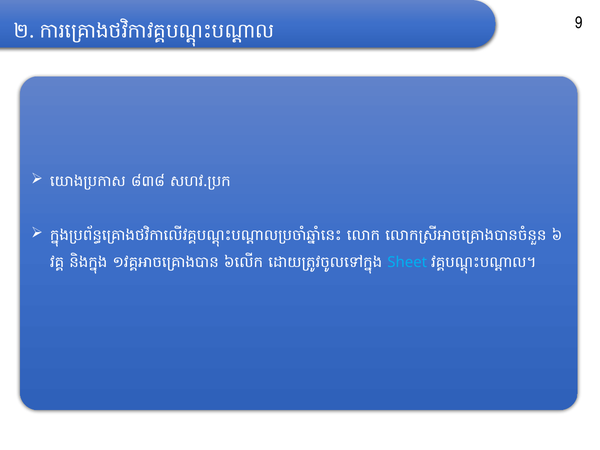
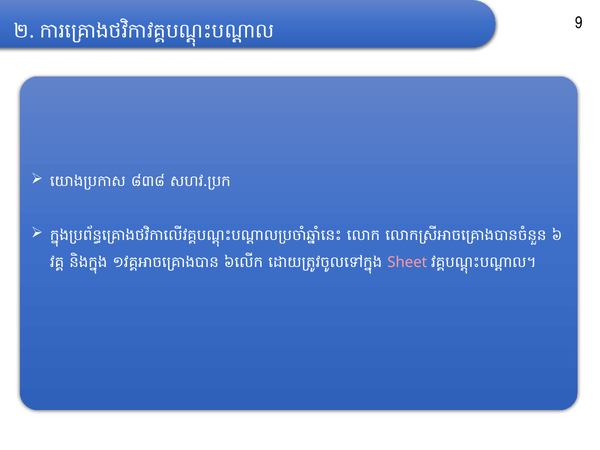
Sheet colour: light blue -> pink (407, 262)
